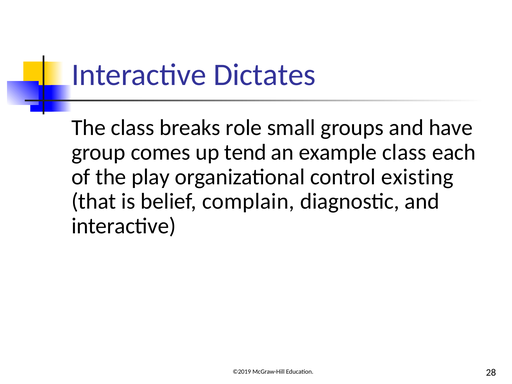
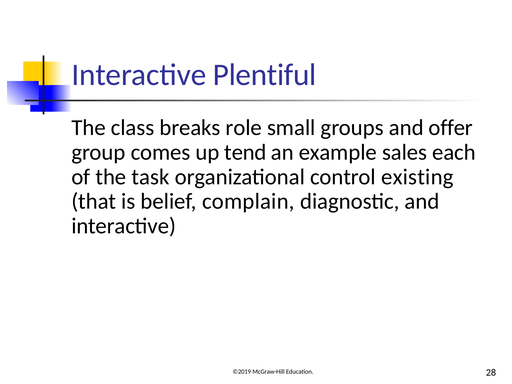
Dictates: Dictates -> Plentiful (265, 75)
have: have -> offer (451, 128)
example class: class -> sales (405, 152)
play: play -> task (151, 177)
